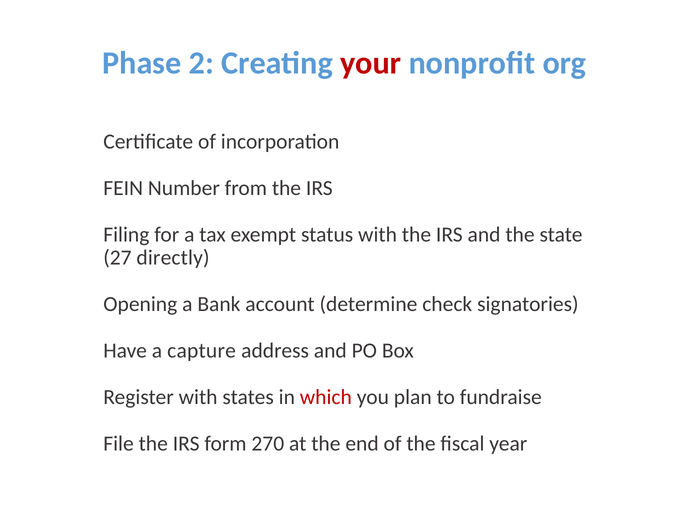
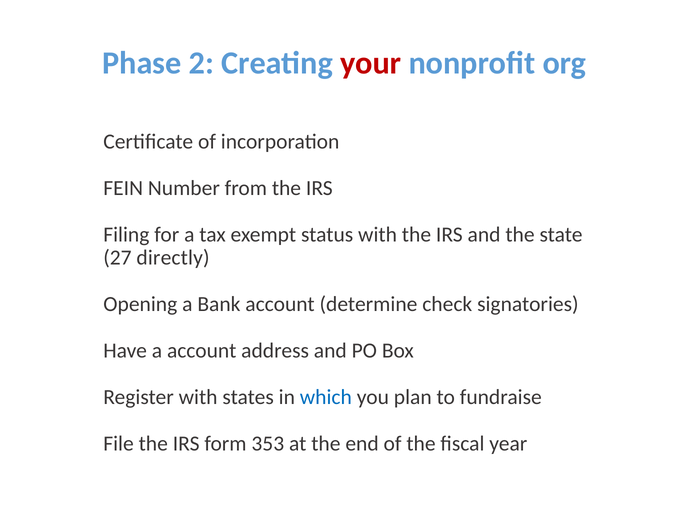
a capture: capture -> account (202, 351)
which colour: red -> blue (326, 398)
270: 270 -> 353 (268, 444)
